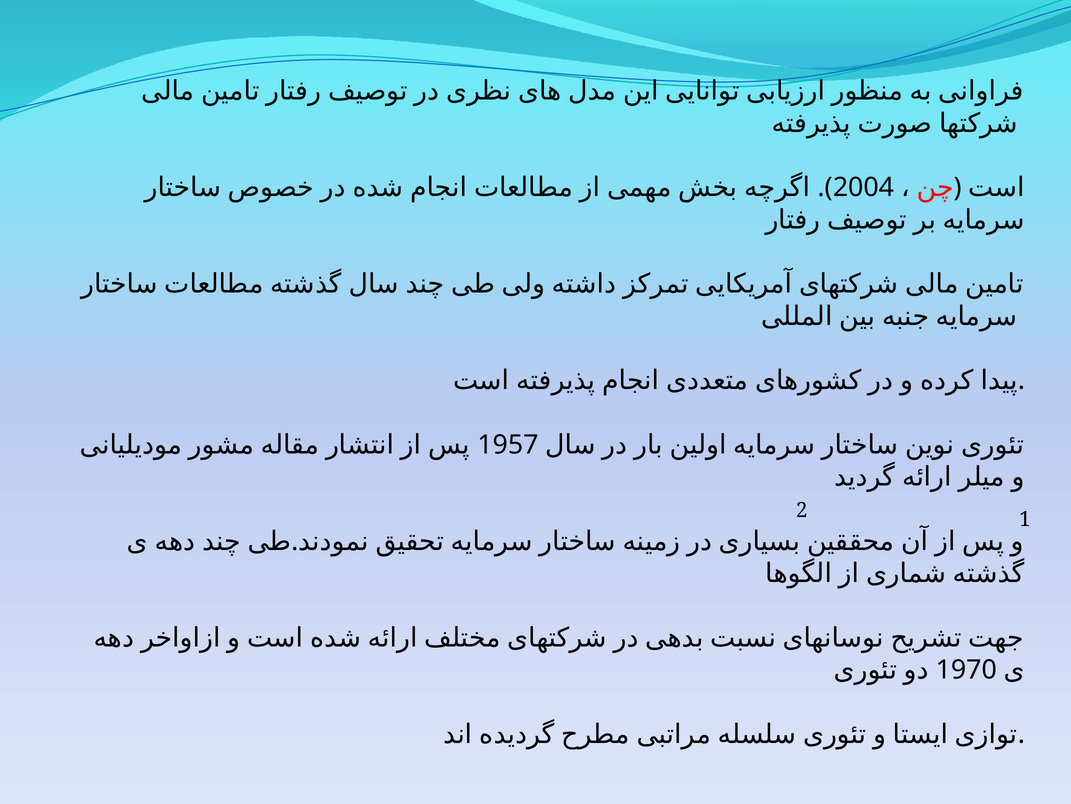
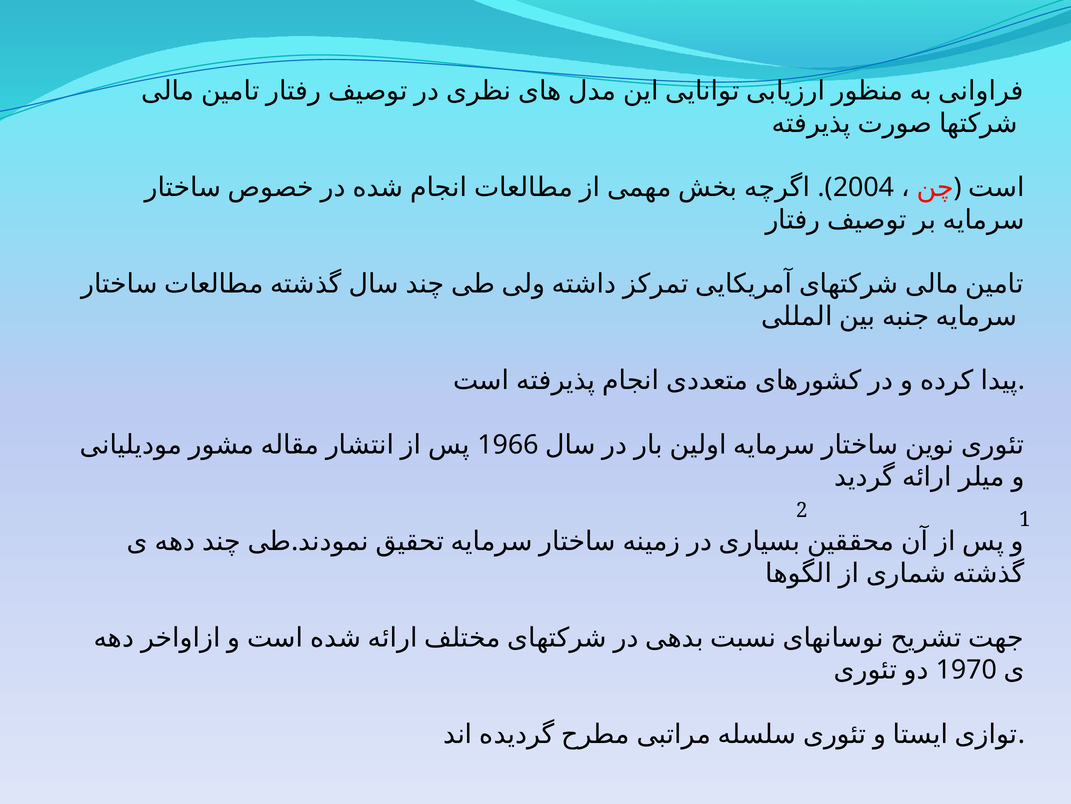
1957: 1957 -> 1966 (508, 444)
